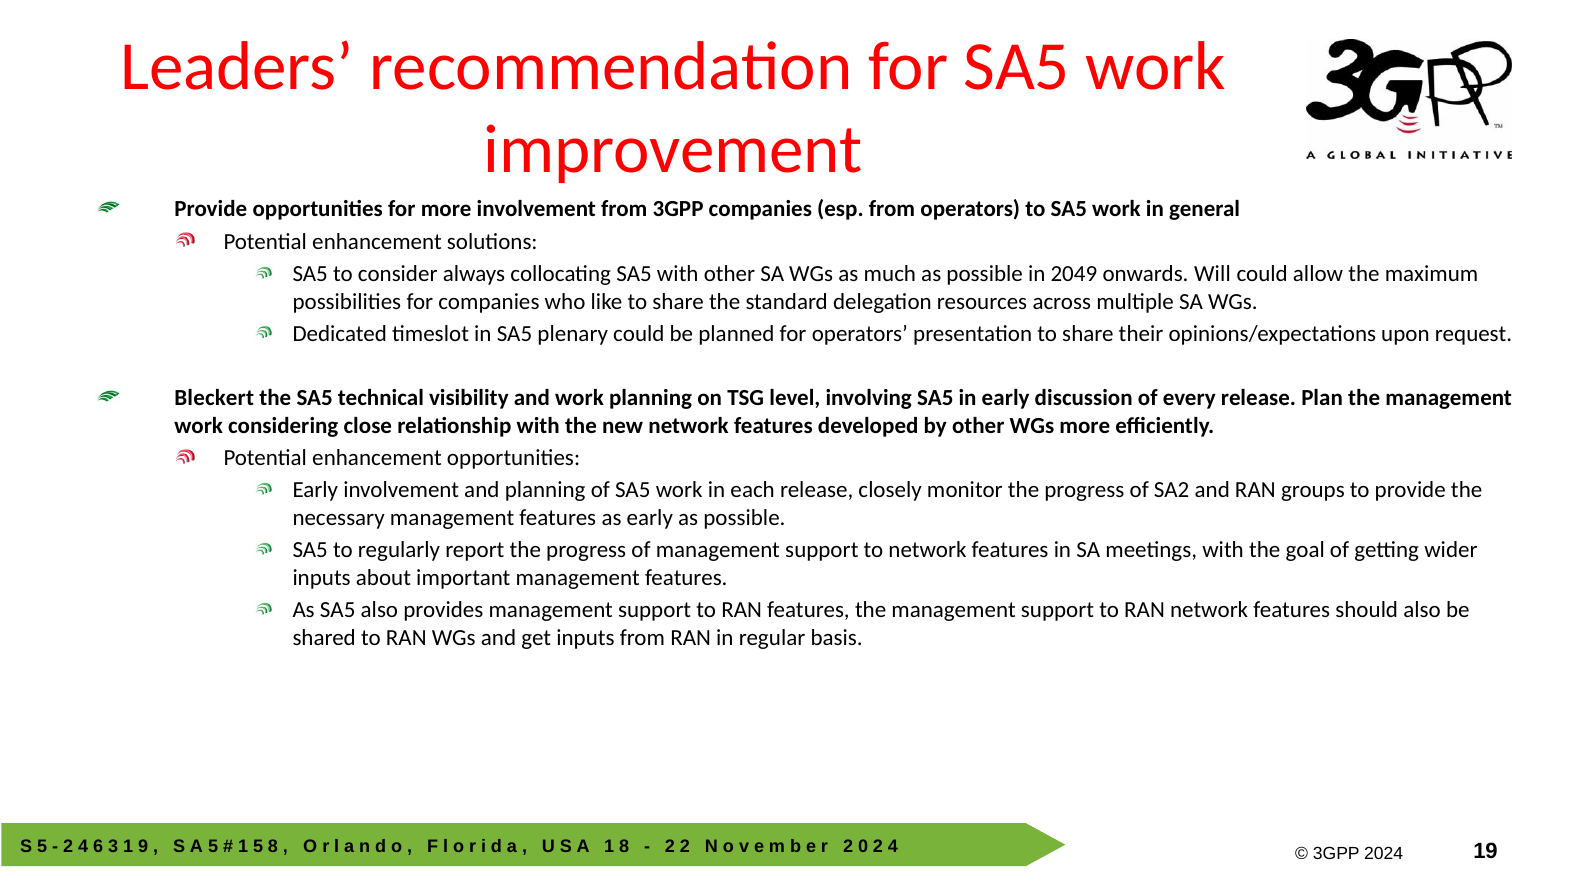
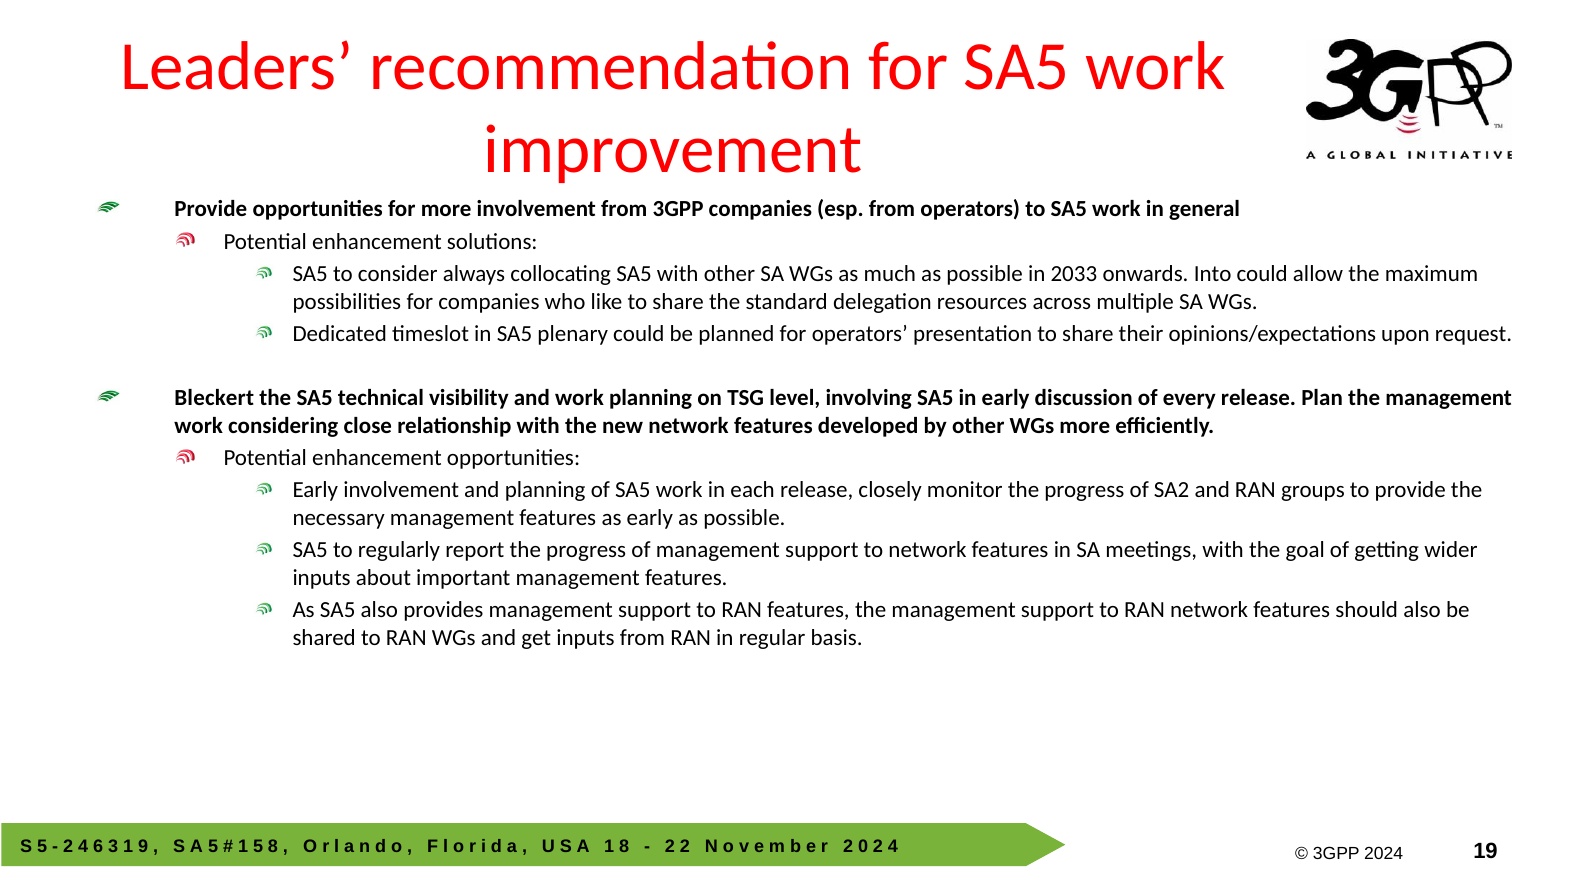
2049: 2049 -> 2033 (1074, 274)
Will: Will -> Into (1213, 274)
